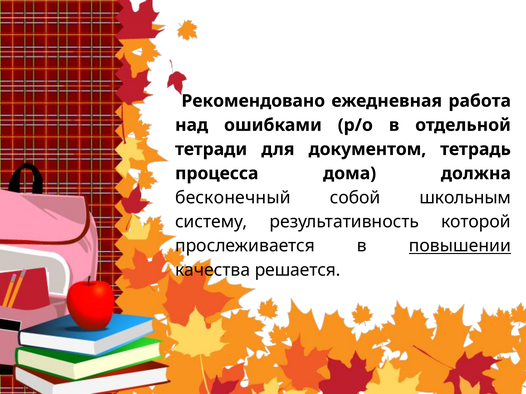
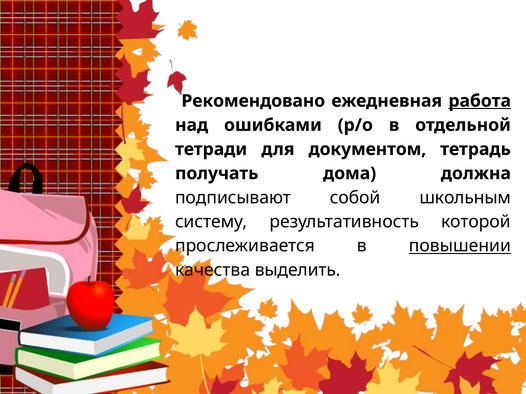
работа underline: none -> present (480, 101)
процесса: процесса -> получать (217, 174)
бесконечный: бесконечный -> подписывают (233, 198)
решается: решается -> выделить (298, 270)
